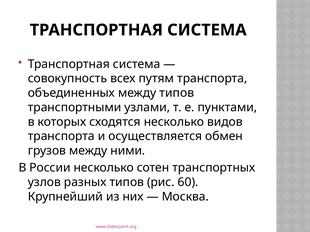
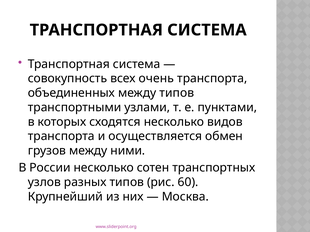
путям: путям -> очень (156, 79)
